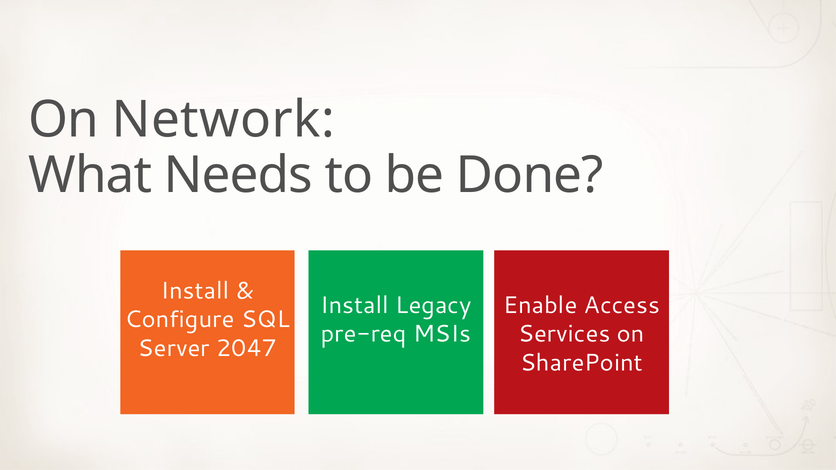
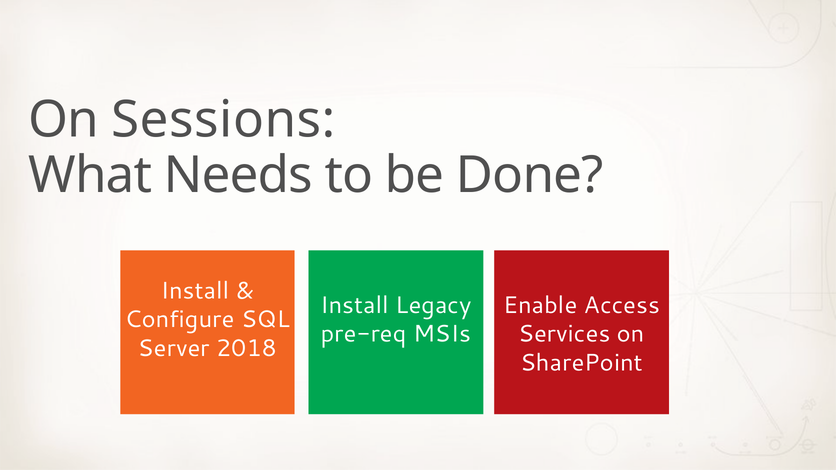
Network: Network -> Sessions (223, 120)
2047: 2047 -> 2018 (247, 348)
